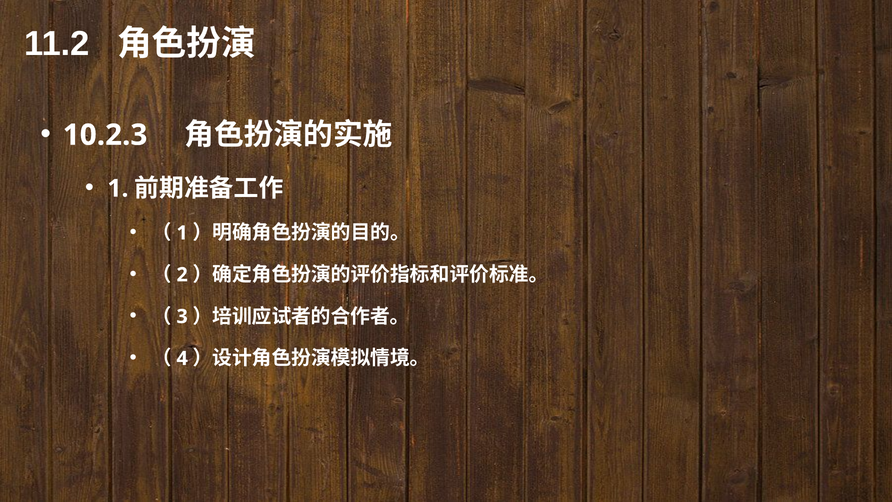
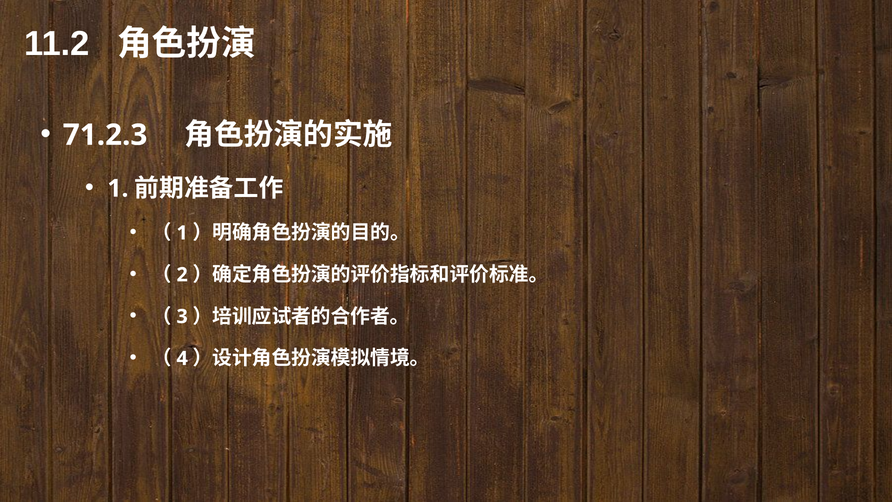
10.2.3: 10.2.3 -> 71.2.3 (105, 135)
